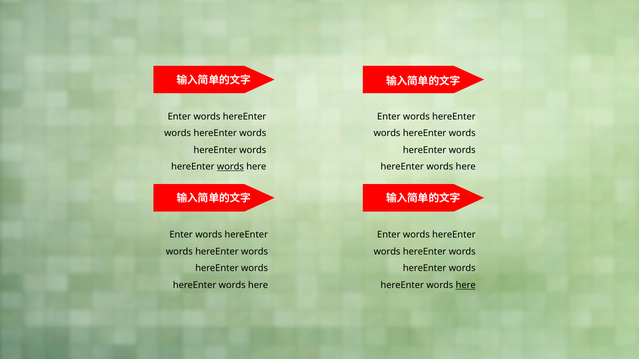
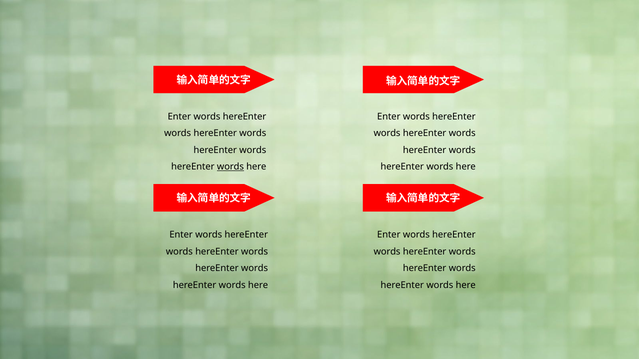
here underline: present -> none (466, 285)
